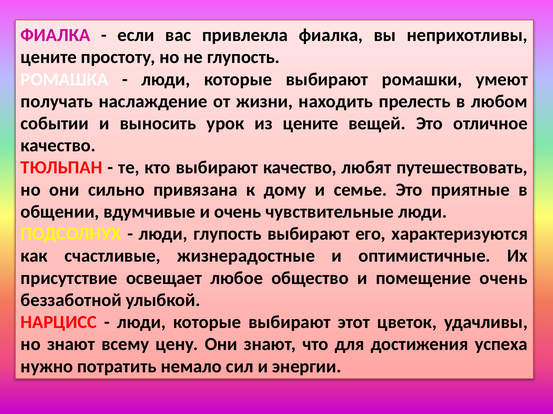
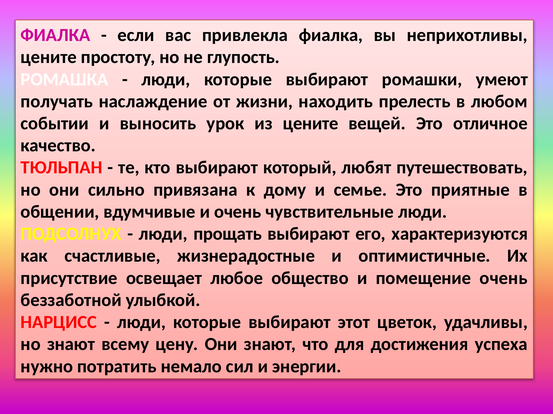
выбирают качество: качество -> который (300, 168)
люди глупость: глупость -> прощать (228, 234)
